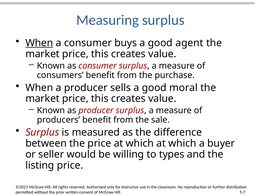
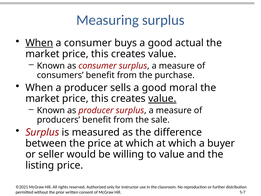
agent: agent -> actual (190, 43)
value underline: none -> present (162, 99)
to types: types -> value (172, 154)
